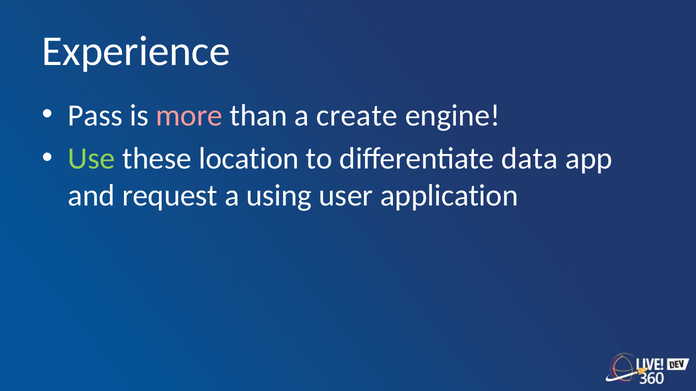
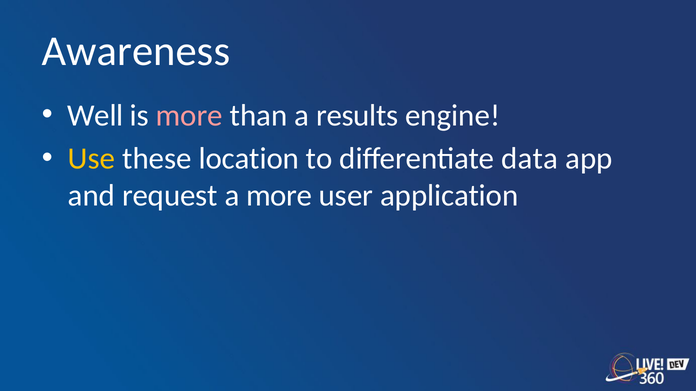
Experience: Experience -> Awareness (136, 51)
Pass: Pass -> Well (95, 116)
create: create -> results (357, 116)
Use colour: light green -> yellow (92, 159)
a using: using -> more (279, 196)
